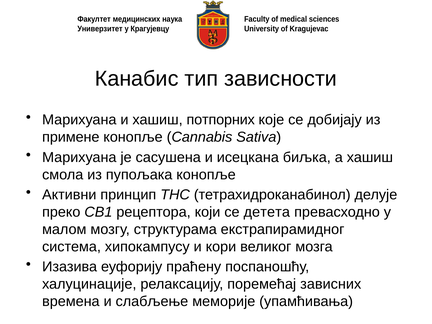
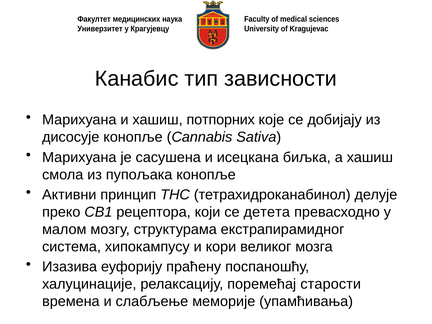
примене: примене -> дисосује (71, 137)
зависних: зависних -> старости (331, 284)
